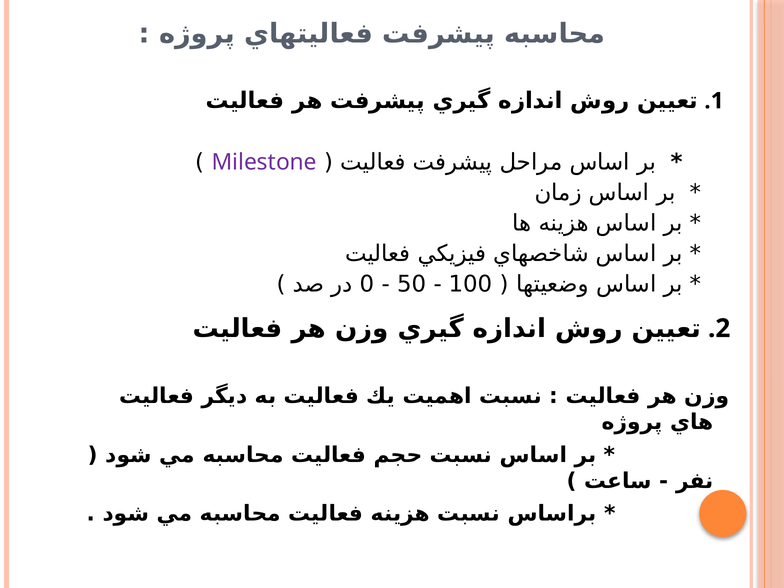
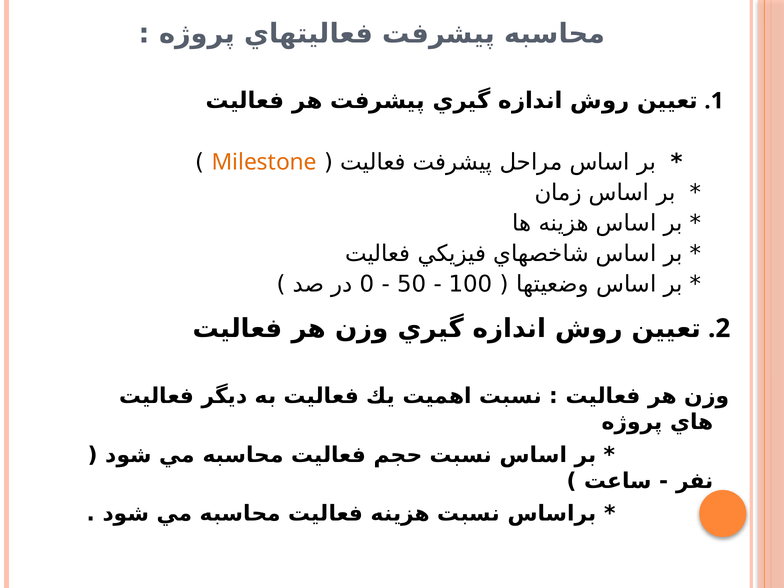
Milestone colour: purple -> orange (264, 162)
